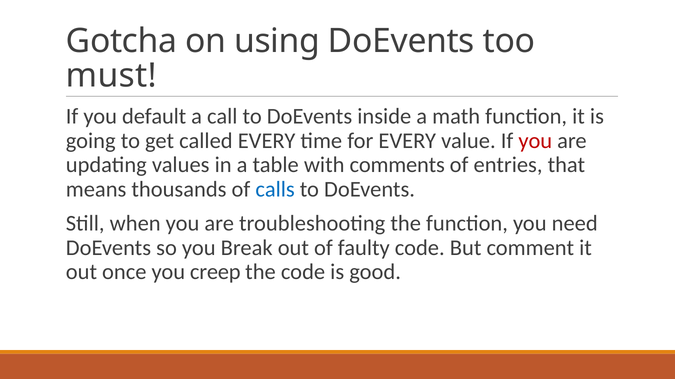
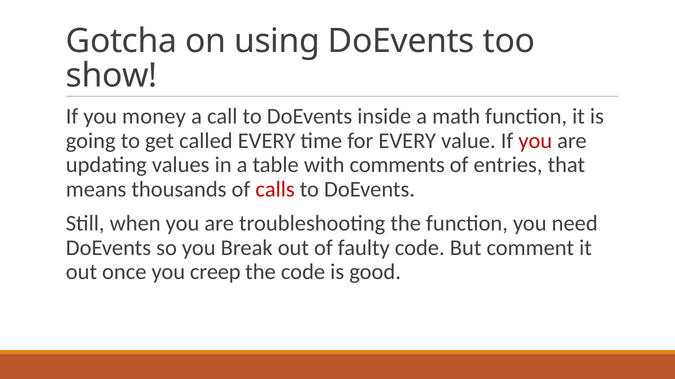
must: must -> show (112, 76)
default: default -> money (154, 117)
calls colour: blue -> red (275, 190)
